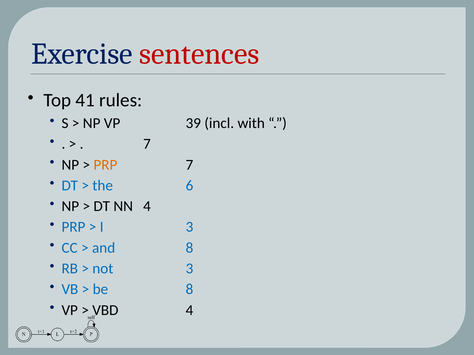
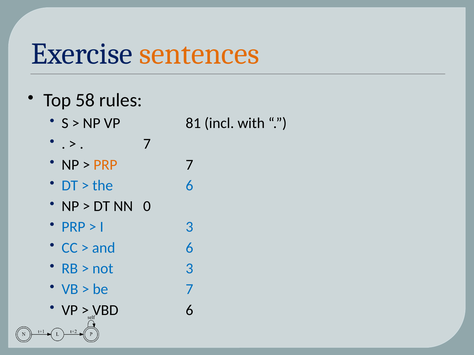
sentences colour: red -> orange (199, 54)
41: 41 -> 58 (85, 100)
39: 39 -> 81 (193, 123)
NN 4: 4 -> 0 (147, 207)
and 8: 8 -> 6 (189, 248)
be 8: 8 -> 7 (189, 290)
VBD 4: 4 -> 6 (189, 310)
